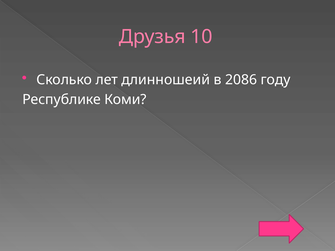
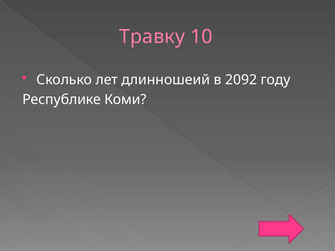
Друзья: Друзья -> Травку (152, 37)
2086: 2086 -> 2092 (241, 80)
